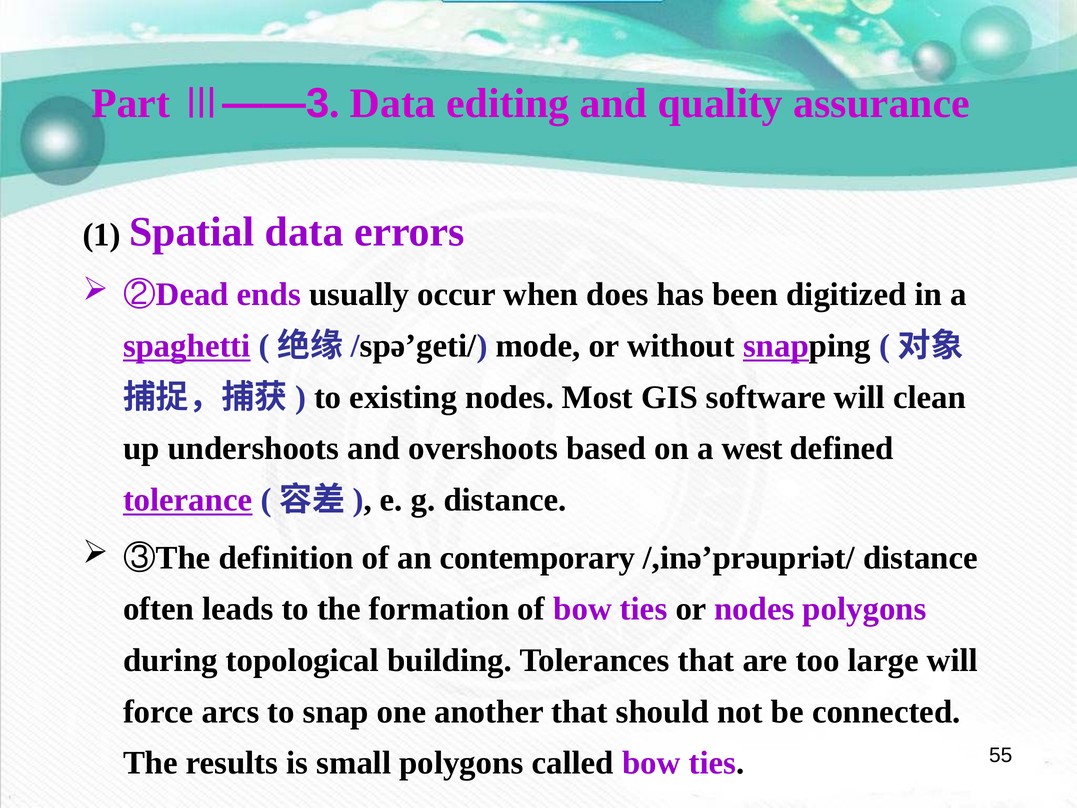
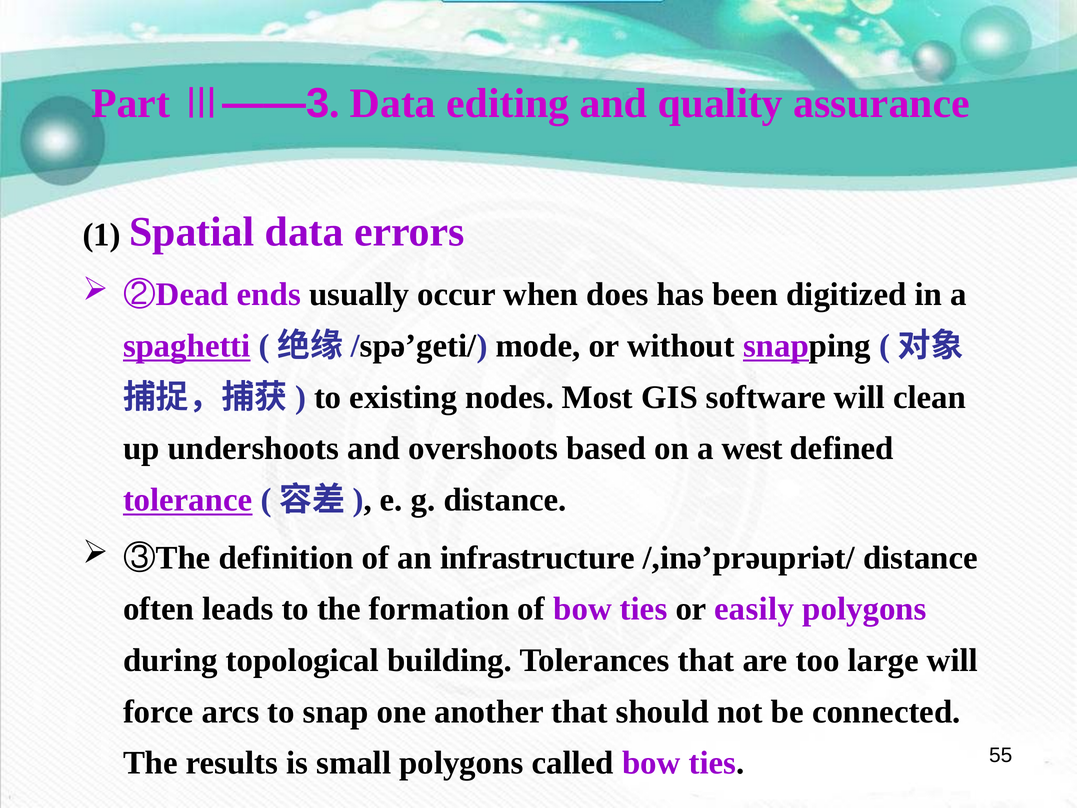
contemporary: contemporary -> infrastructure (537, 558)
or nodes: nodes -> easily (754, 609)
